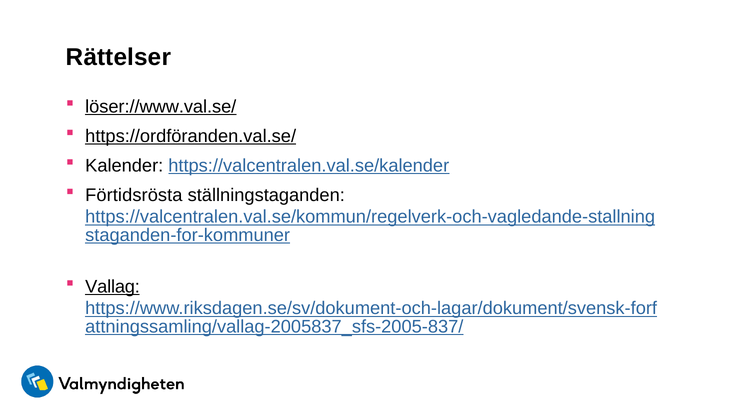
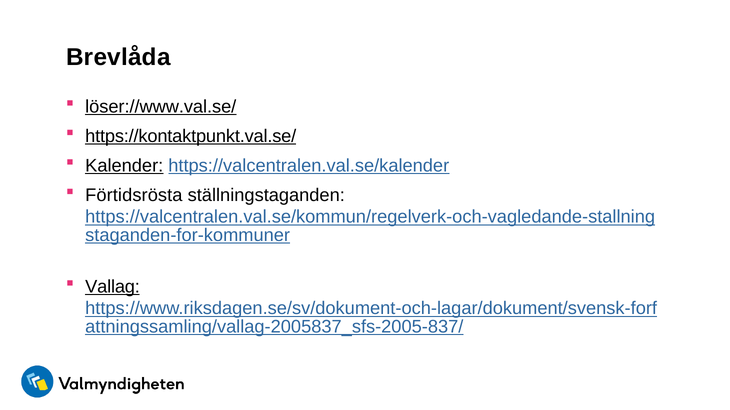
Rättelser: Rättelser -> Brevlåda (118, 58)
https://ordföranden.val.se/: https://ordföranden.val.se/ -> https://kontaktpunkt.val.se/ (191, 136)
Kalender underline: none -> present (124, 166)
